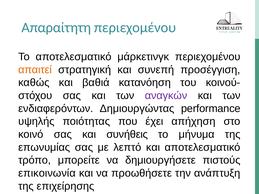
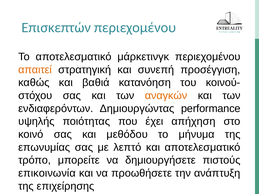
Απαραίτητη: Απαραίτητη -> Επισκεπτών (56, 28)
αναγκών colour: purple -> orange (166, 96)
συνήθεις: συνήθεις -> μεθόδου (127, 134)
